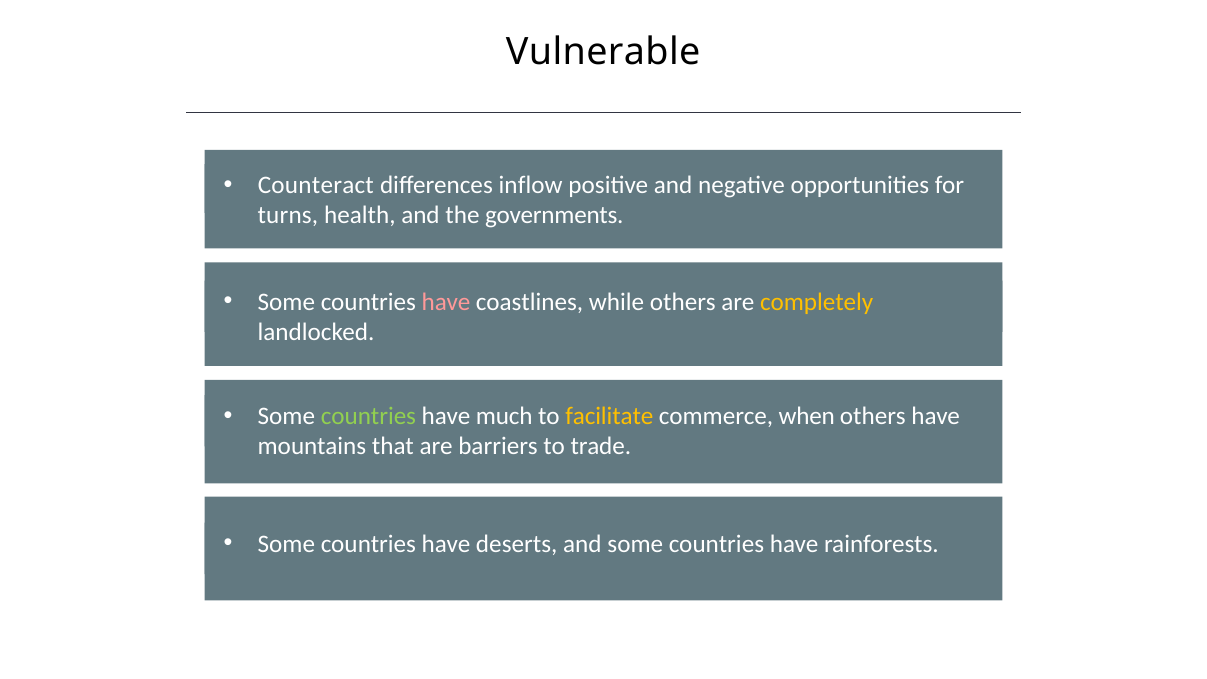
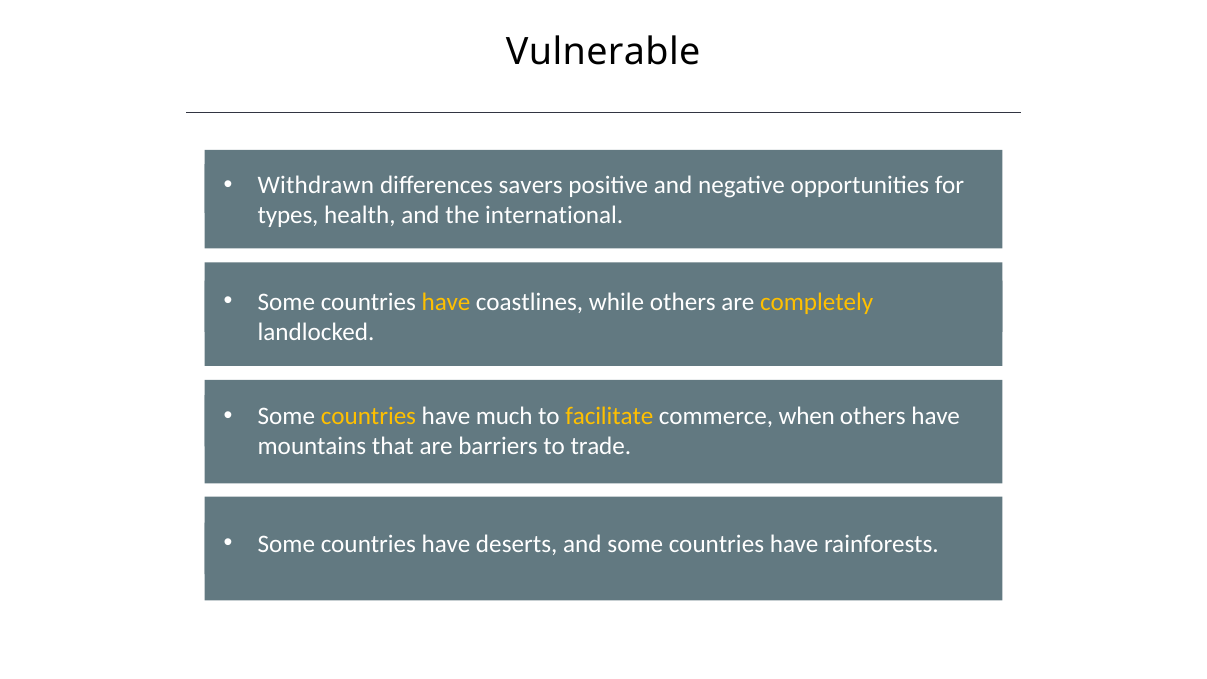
Counteract: Counteract -> Withdrawn (316, 185)
inflow: inflow -> savers (531, 185)
turns: turns -> types (288, 216)
governments: governments -> international (554, 216)
have colour: pink -> yellow (446, 302)
countries colour: light green -> yellow (368, 416)
